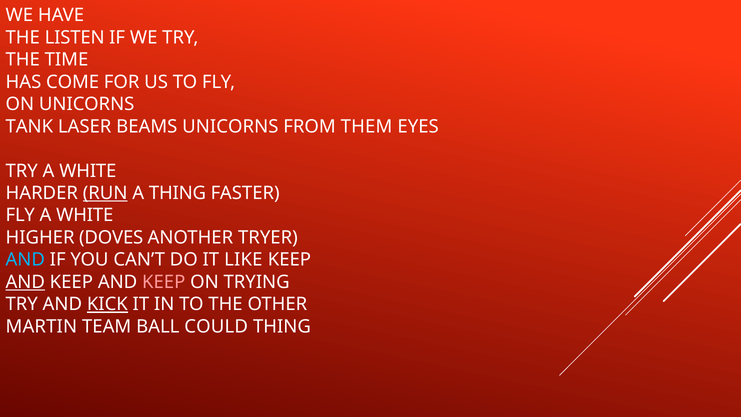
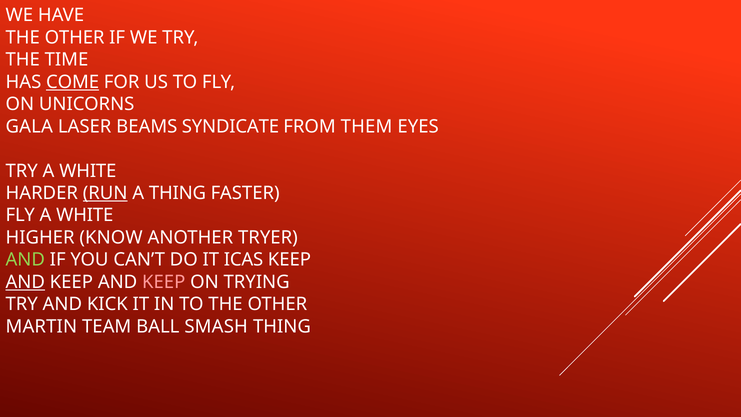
LISTEN: LISTEN -> OTHER (75, 37)
COME underline: none -> present (73, 82)
TANK: TANK -> GALA (29, 126)
BEAMS UNICORNS: UNICORNS -> SYNDICATE (230, 126)
DOVES: DOVES -> KNOW (111, 237)
AND colour: light blue -> light green (25, 260)
LIKE: LIKE -> ICAS (244, 260)
KICK underline: present -> none (107, 304)
COULD: COULD -> SMASH (216, 326)
